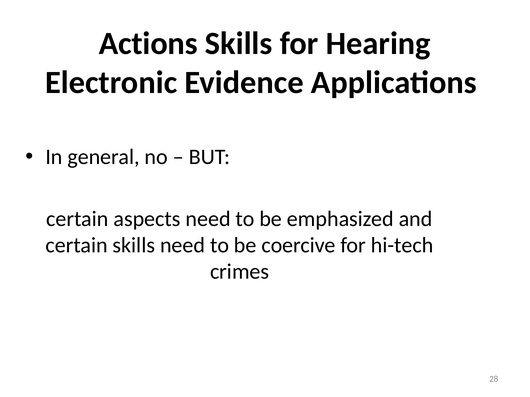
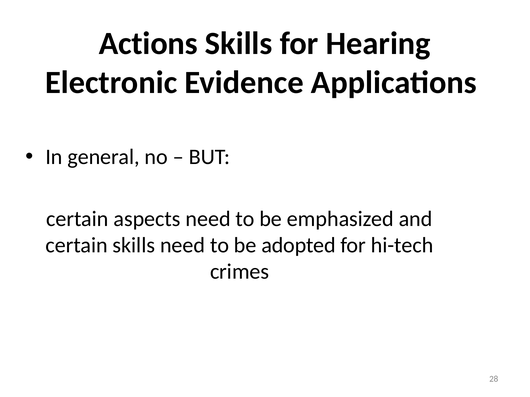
coercive: coercive -> adopted (299, 246)
